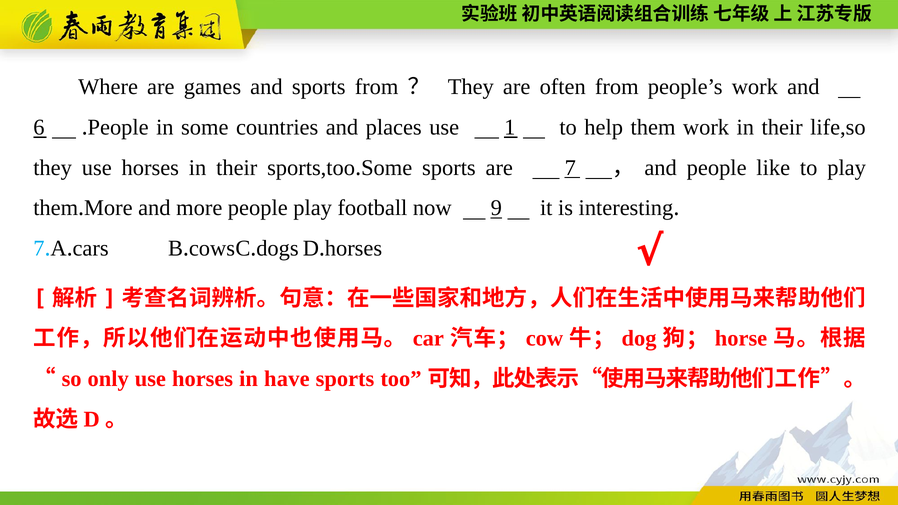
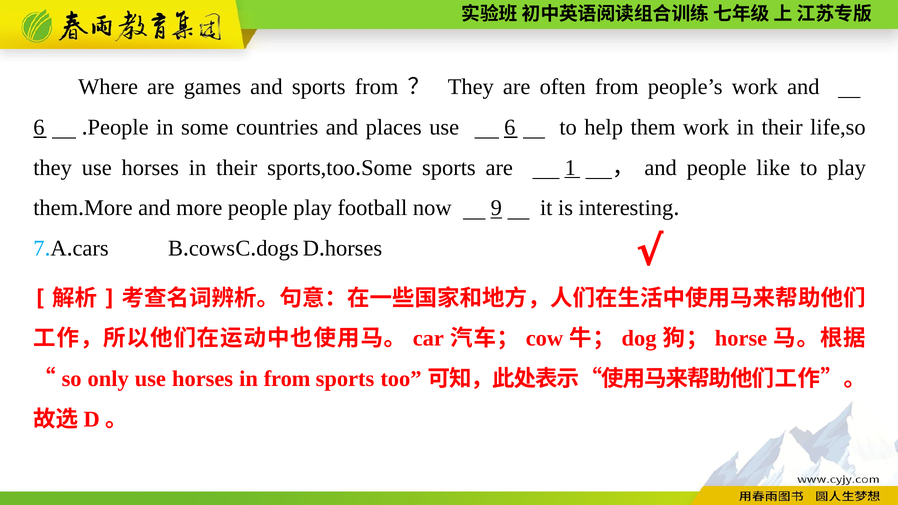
use 1: 1 -> 6 (510, 127)
are 7: 7 -> 1 (570, 168)
in have: have -> from (287, 379)
